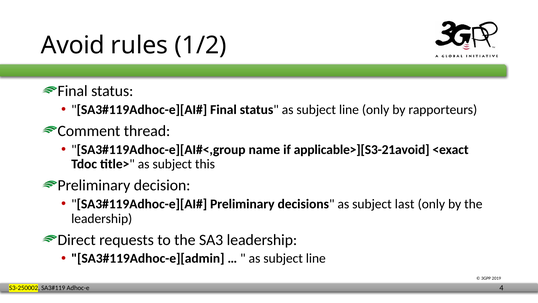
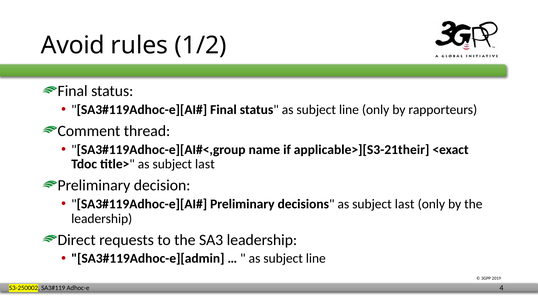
applicable>][S3-21avoid: applicable>][S3-21avoid -> applicable>][S3-21their (362, 149)
title> as subject this: this -> last (205, 164)
